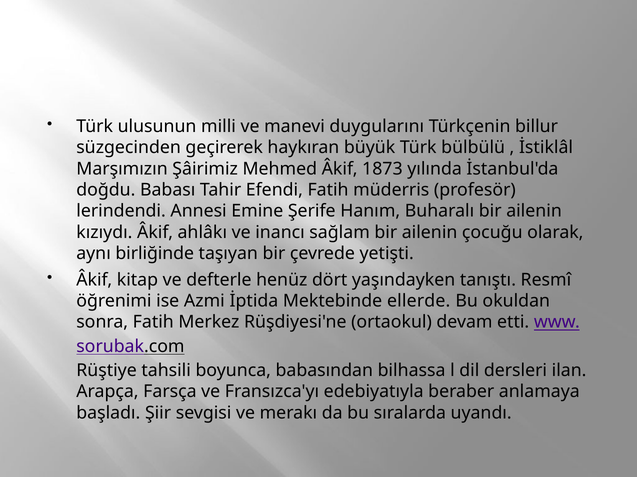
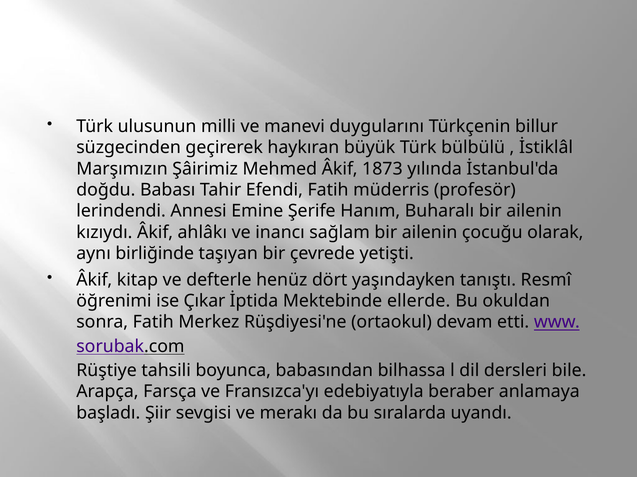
Azmi: Azmi -> Çıkar (204, 301)
ilan: ilan -> bile (569, 371)
